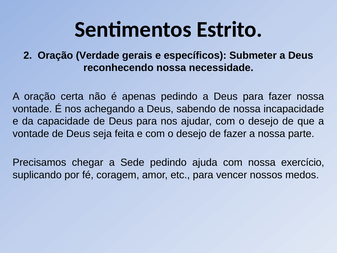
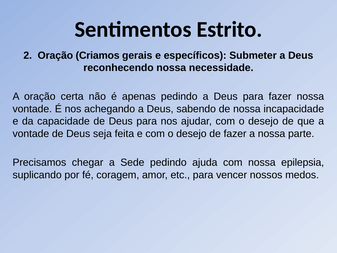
Verdade: Verdade -> Criamos (98, 55)
exercício: exercício -> epilepsia (303, 162)
